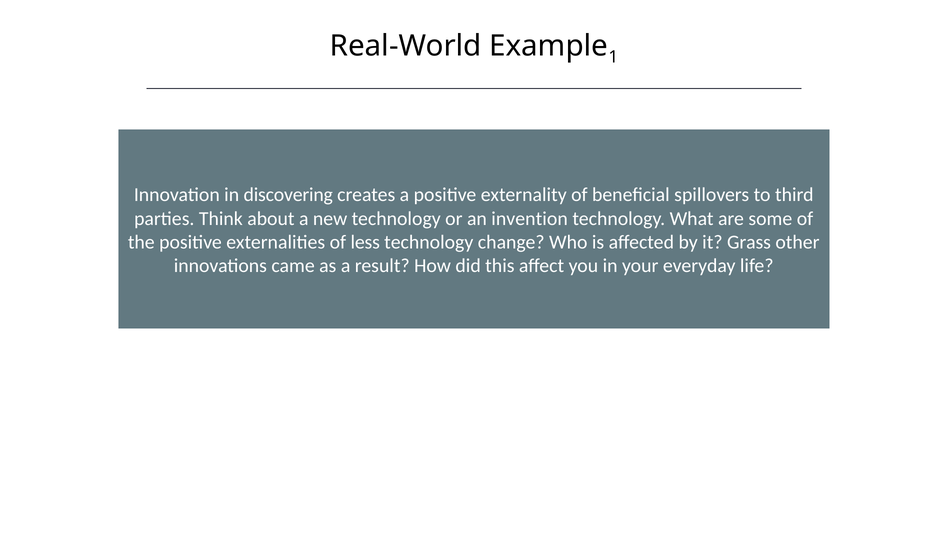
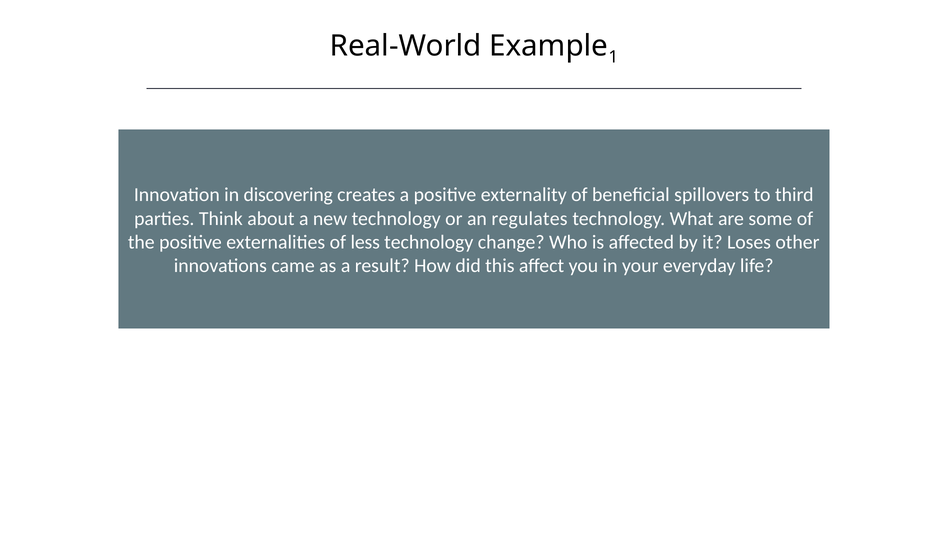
invention: invention -> regulates (529, 219)
Grass: Grass -> Loses (749, 242)
